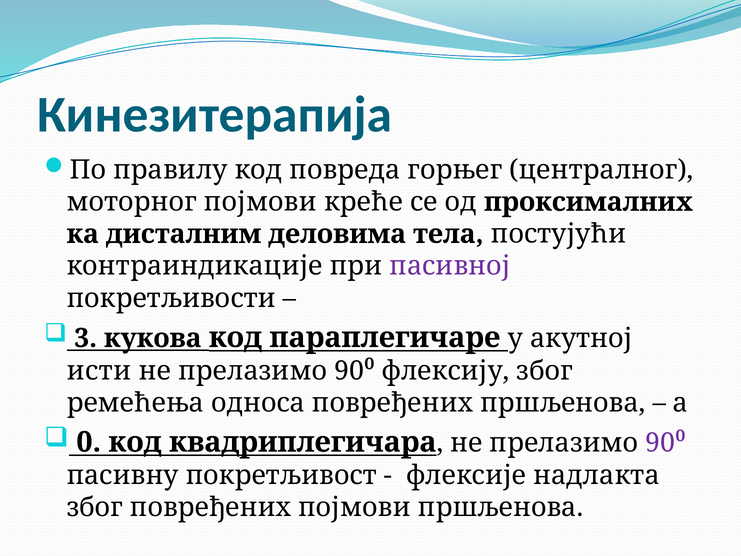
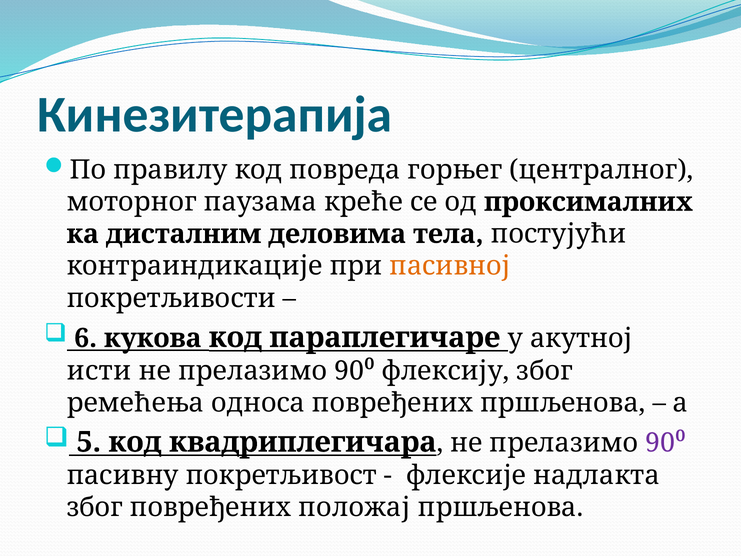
моторног појмови: појмови -> паузама (261, 202)
пасивној colour: purple -> orange (450, 266)
3: 3 -> 6 (86, 338)
0: 0 -> 5 (89, 442)
повређених појмови: појмови -> положај (354, 507)
